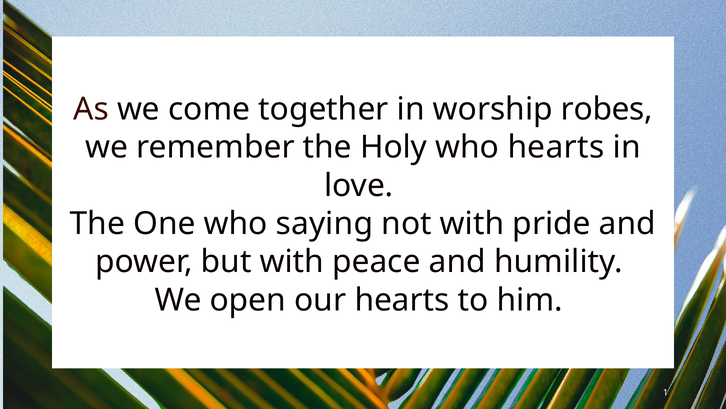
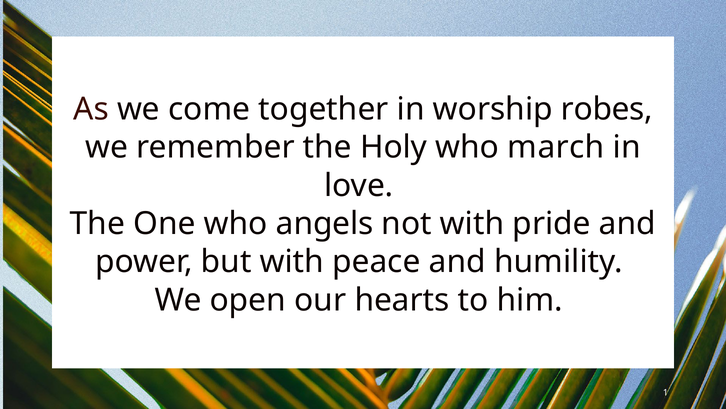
who hearts: hearts -> march (556, 147)
saying: saying -> angels (325, 223)
